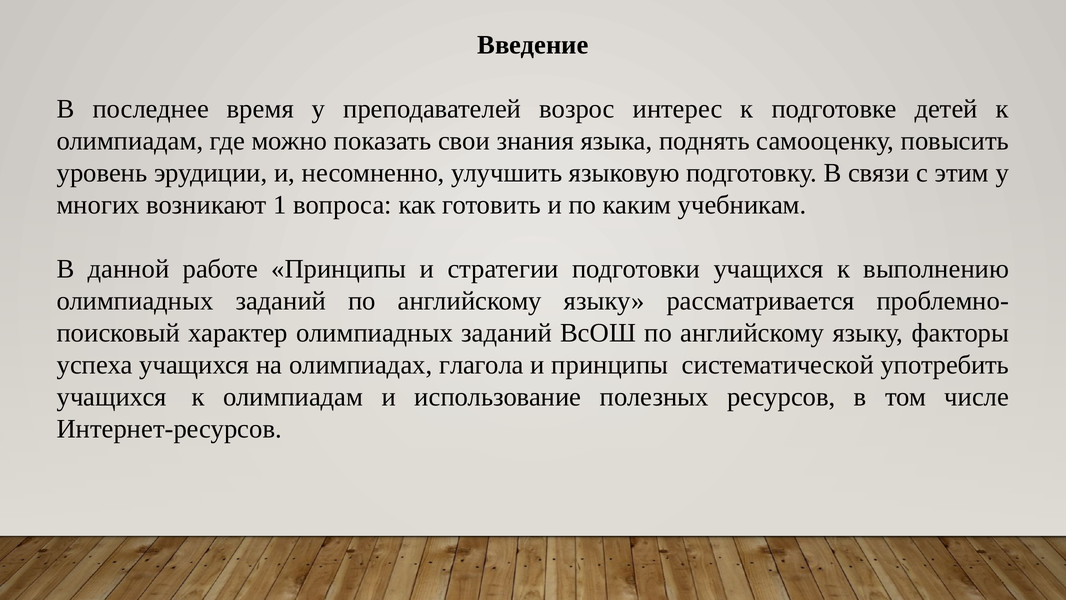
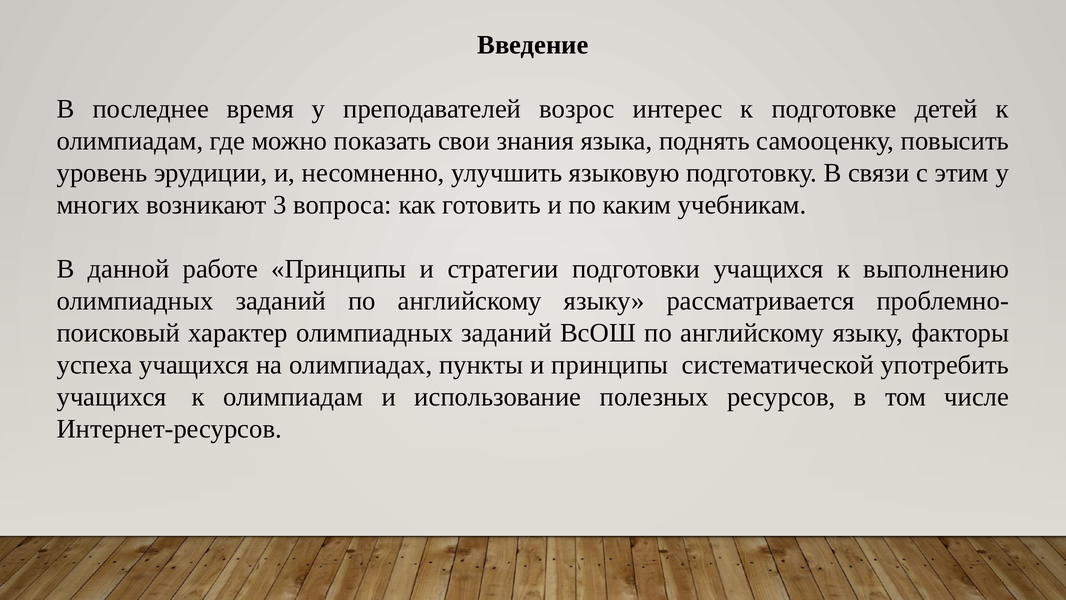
1: 1 -> 3 (280, 205)
глагола: глагола -> пункты (481, 365)
